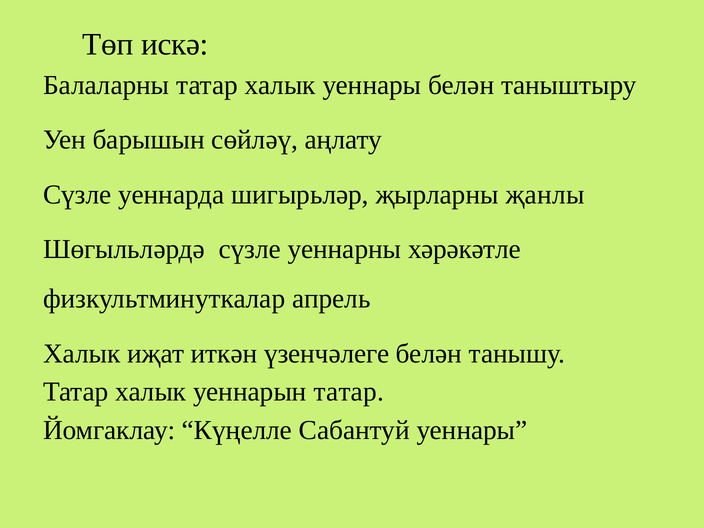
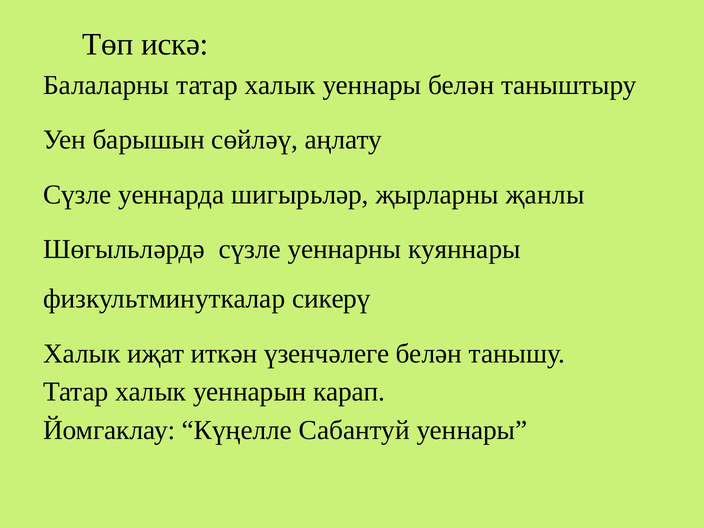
хәрәкәтле: хәрәкәтле -> куяннары (464, 249)
апрель: апрель -> сикерү (331, 299)
уеннарын татар: татар -> карап (349, 392)
